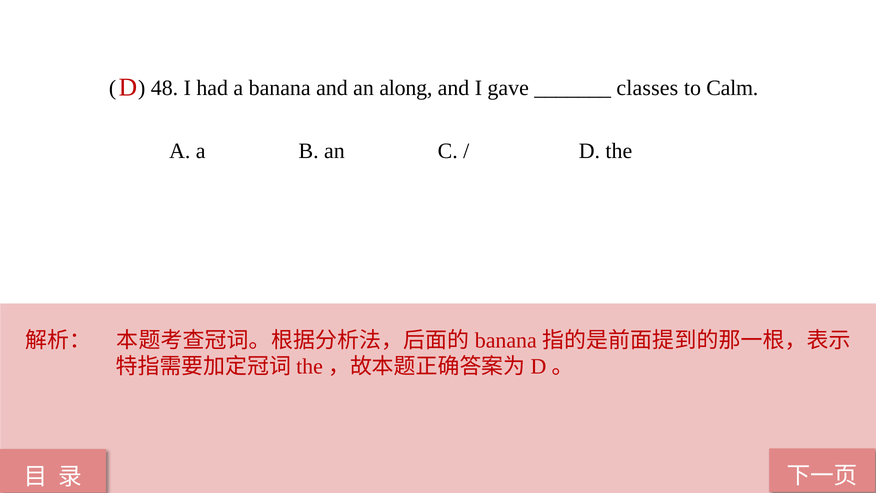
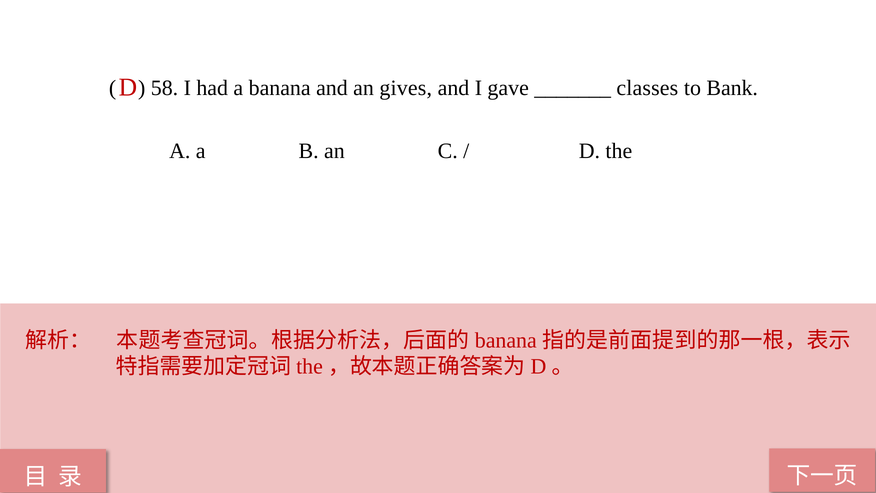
48: 48 -> 58 (165, 88)
along: along -> gives (406, 88)
Calm: Calm -> Bank (732, 88)
